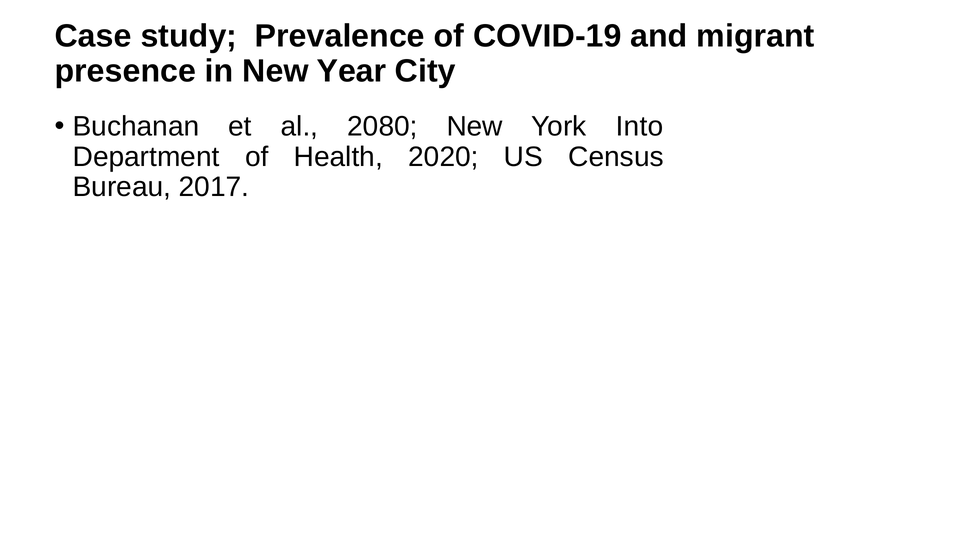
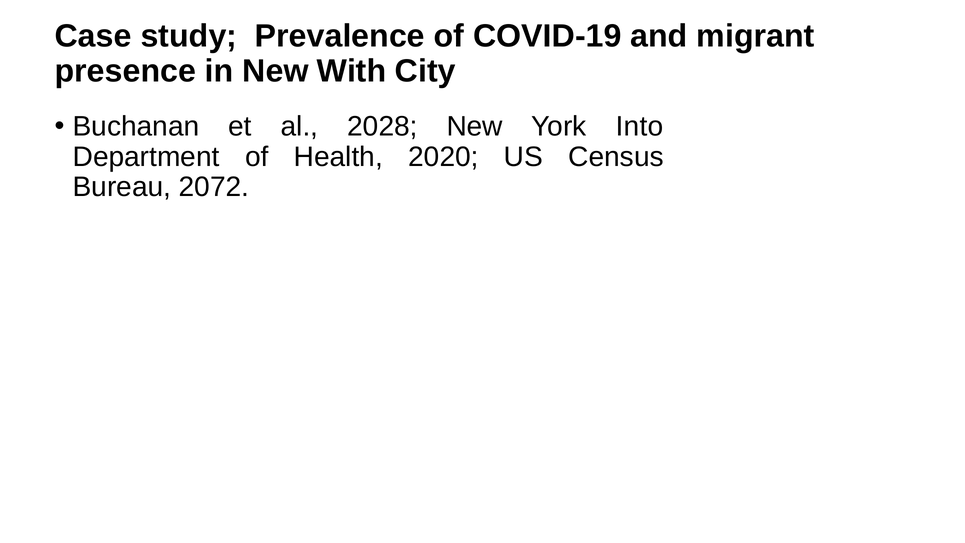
Year: Year -> With (352, 71)
2080: 2080 -> 2028 (382, 126)
2017: 2017 -> 2072 (214, 187)
